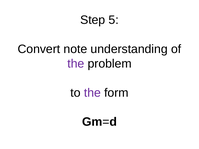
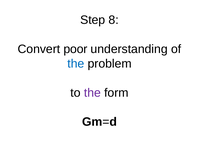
5: 5 -> 8 (114, 20)
note: note -> poor (75, 49)
the colour: purple -> blue (76, 64)
